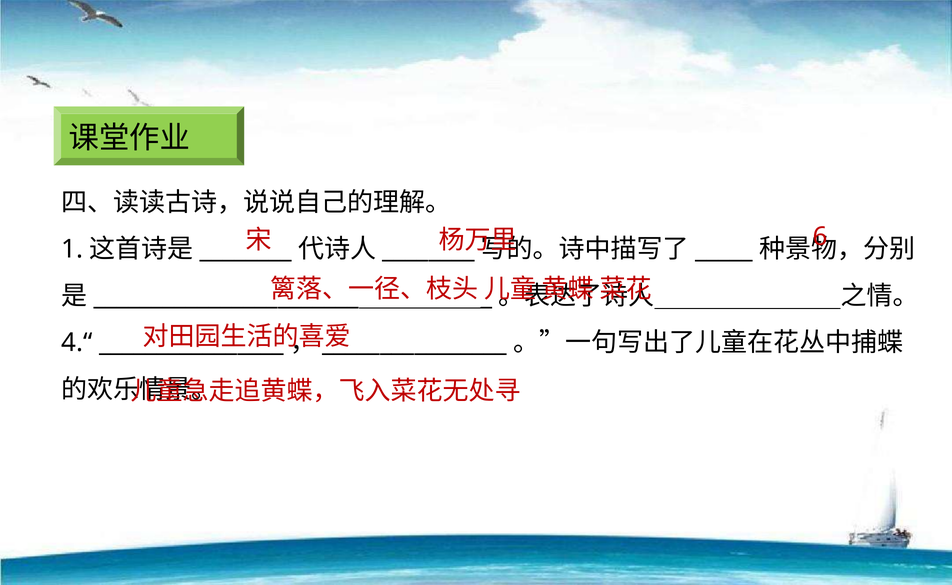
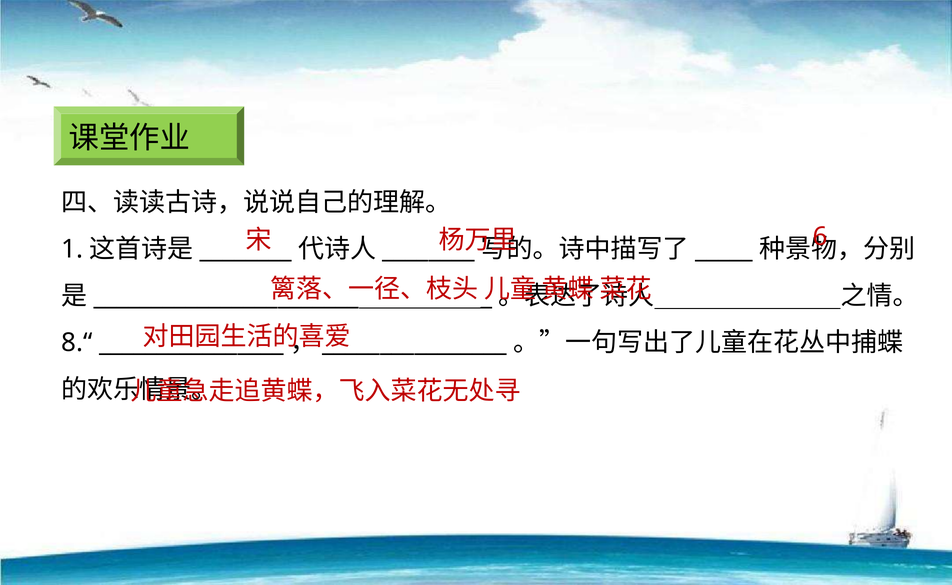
4.“: 4.“ -> 8.“ (77, 343)
